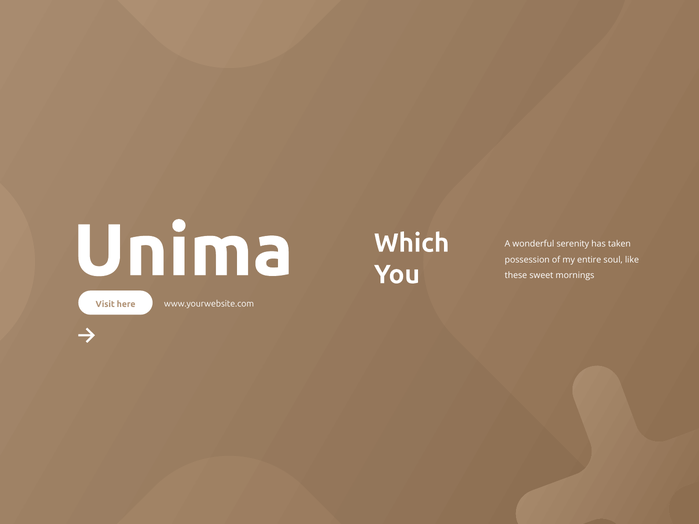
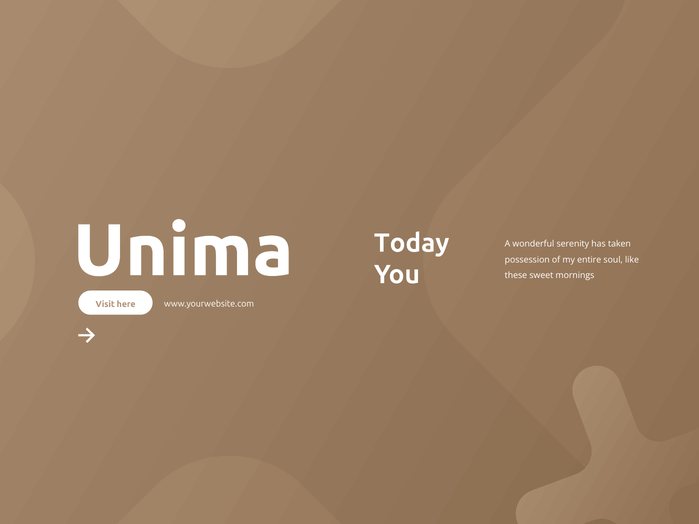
Which: Which -> Today (412, 243)
